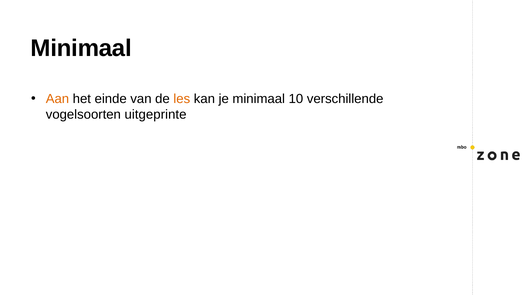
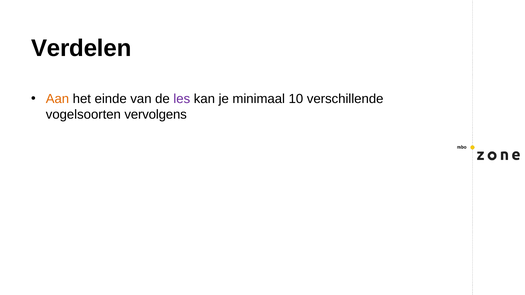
Minimaal: Minimaal -> Verdelen (81, 48)
les colour: orange -> purple (182, 99)
uitgeprinte: uitgeprinte -> vervolgens (156, 115)
